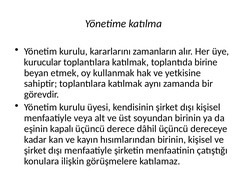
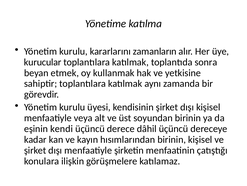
birine: birine -> sonra (206, 62)
kapalı: kapalı -> kendi (62, 128)
